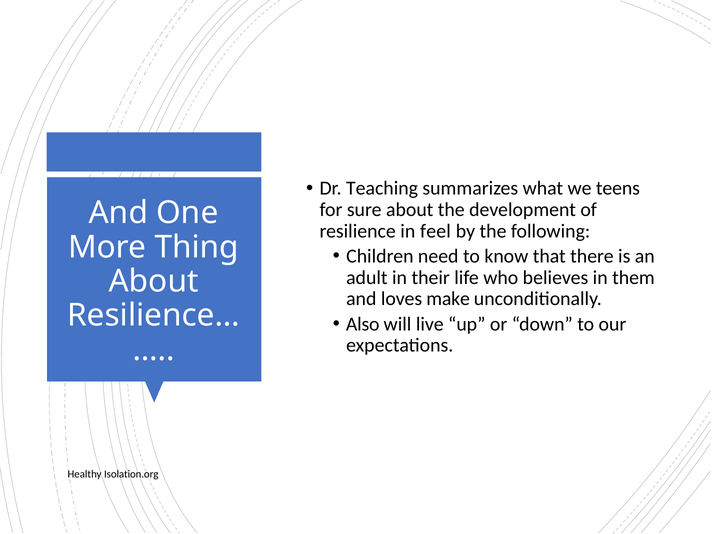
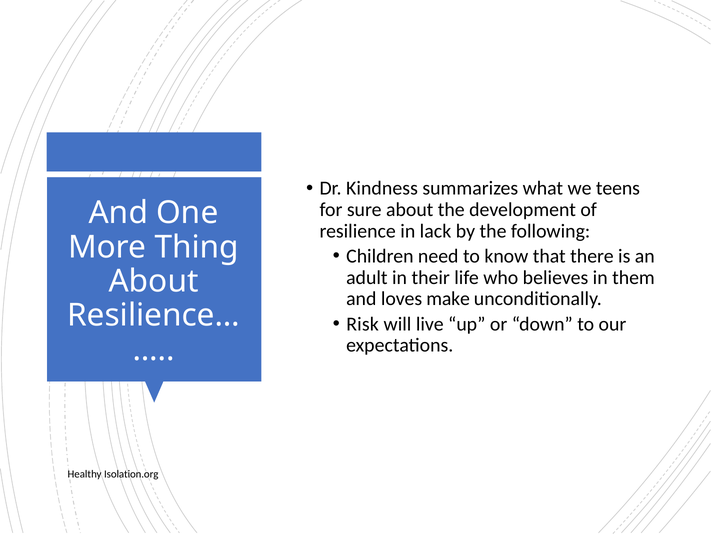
Teaching: Teaching -> Kindness (382, 188)
feel: feel -> lack (435, 231)
Also: Also -> Risk (363, 324)
